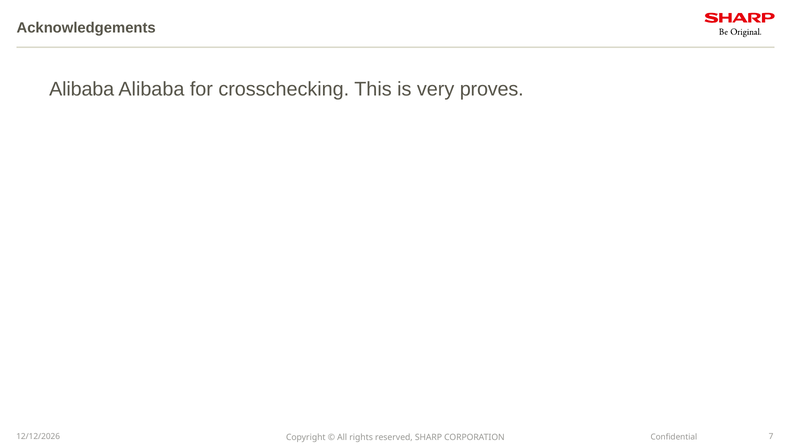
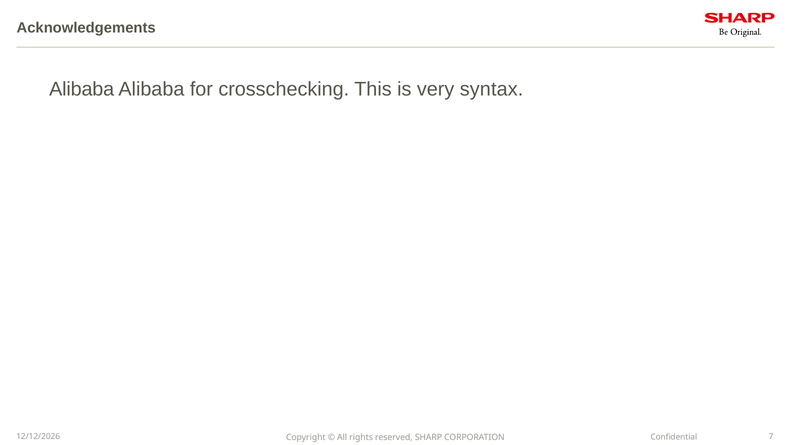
proves: proves -> syntax (492, 89)
